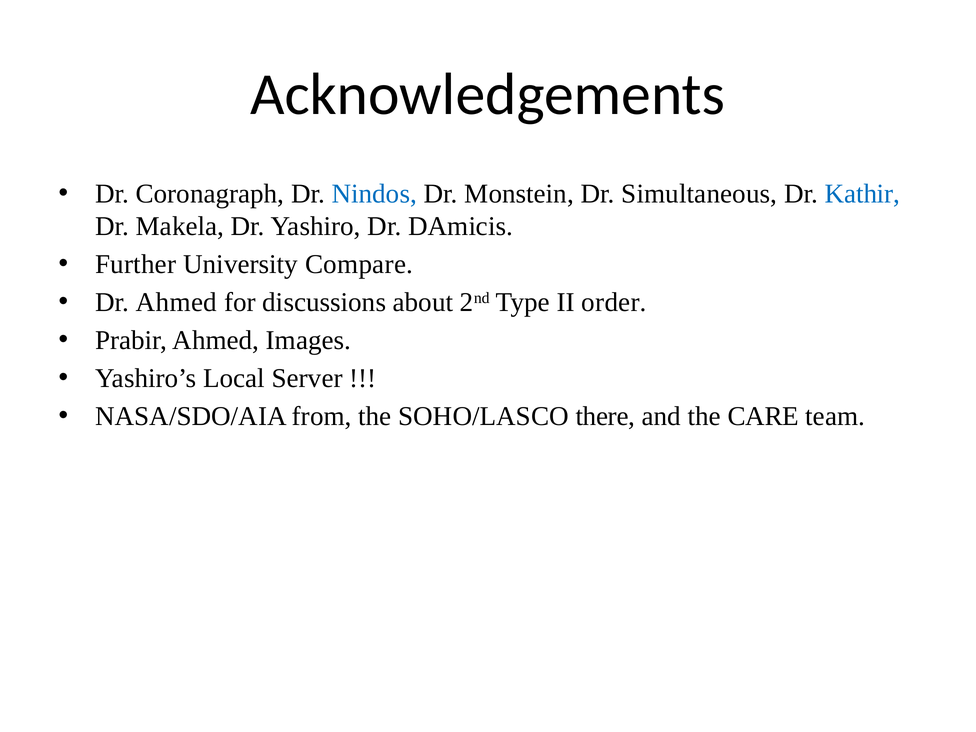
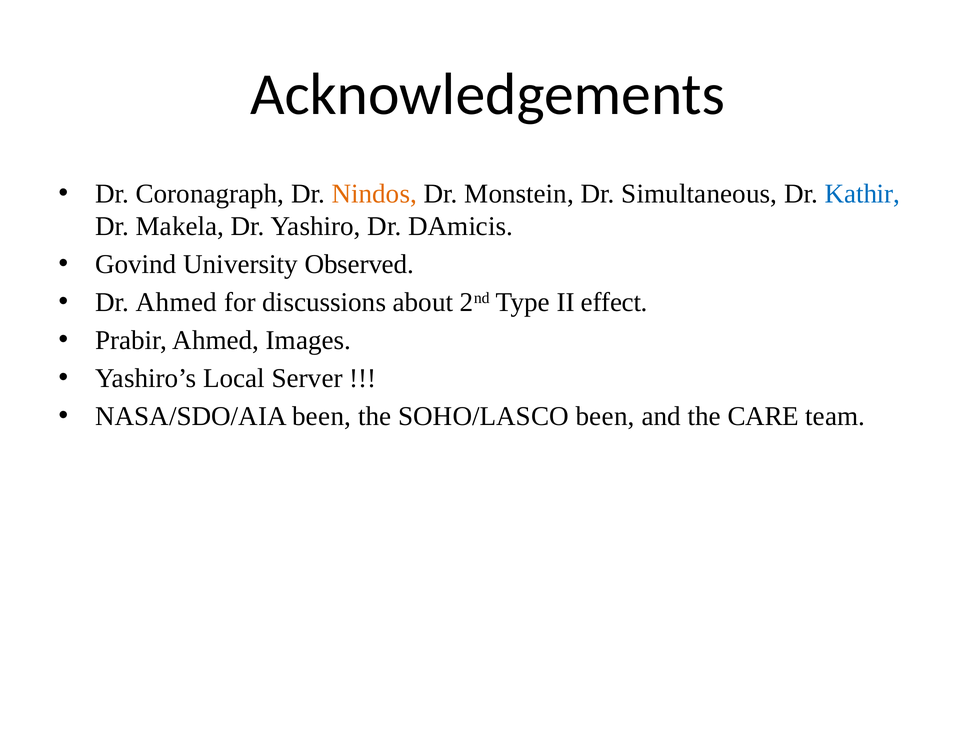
Nindos colour: blue -> orange (374, 194)
Further: Further -> Govind (136, 264)
Compare: Compare -> Observed (359, 264)
order: order -> effect (614, 302)
NASA/SDO/AIA from: from -> been (322, 416)
SOHO/LASCO there: there -> been (605, 416)
